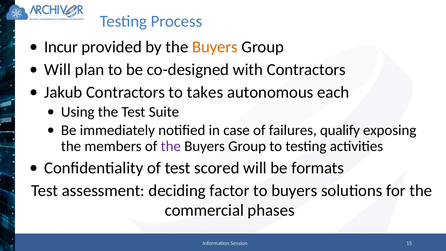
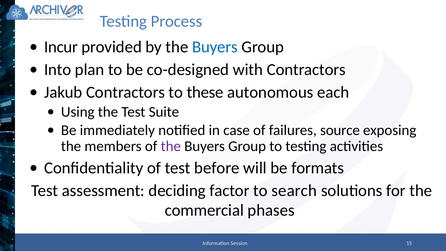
Buyers colour: orange -> blue (215, 47)
Will: Will -> Into (58, 70)
takes: takes -> these (205, 92)
qualify: qualify -> source (340, 130)
scored: scored -> before (217, 168)
to buyers: buyers -> search (294, 191)
